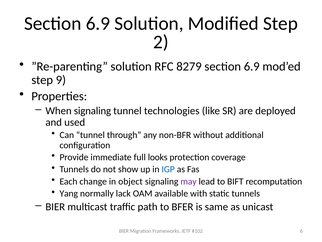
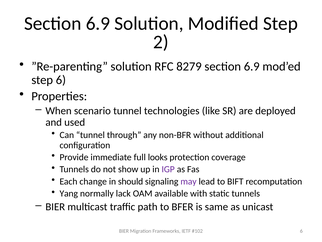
step 9: 9 -> 6 (61, 80)
When signaling: signaling -> scenario (92, 111)
IGP colour: blue -> purple (168, 169)
object: object -> should (131, 181)
